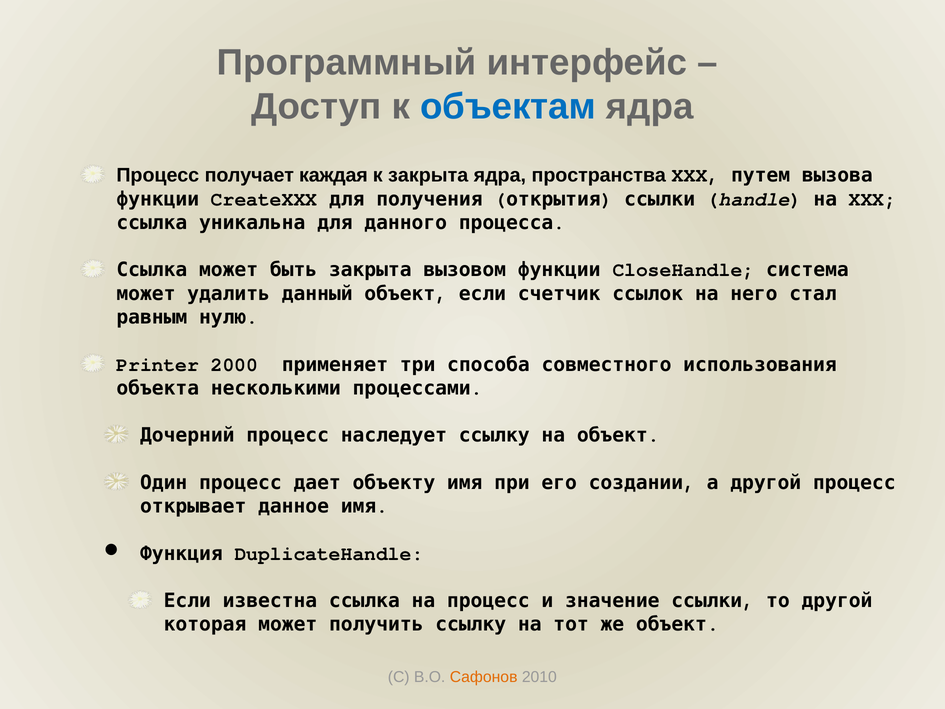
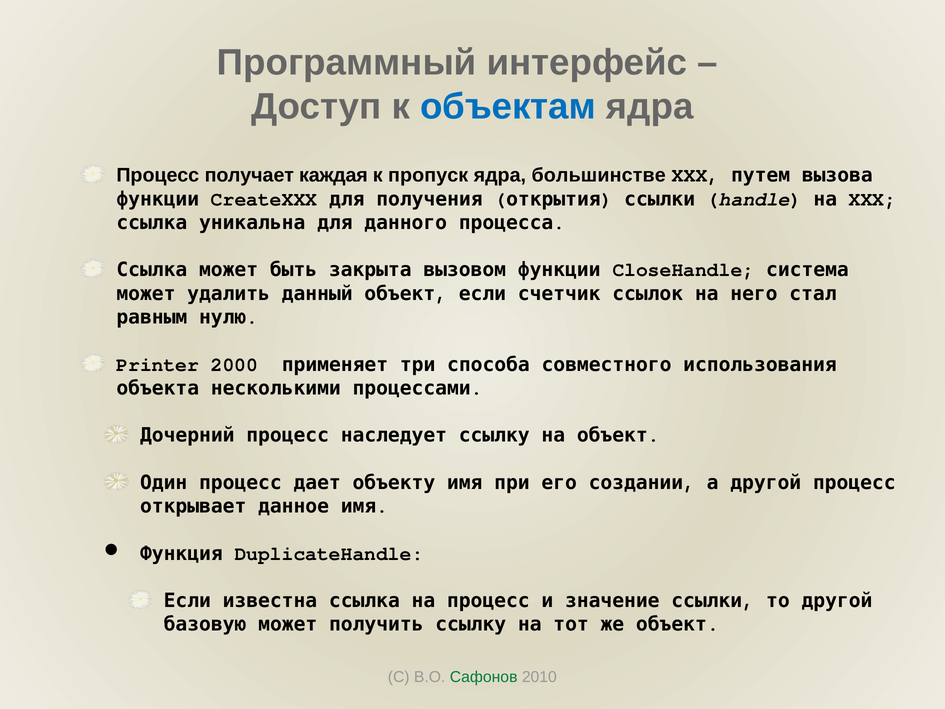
к закрыта: закрыта -> пропуск (428, 175)
пространства: пространства -> большинстве (599, 175)
которая: которая -> базовую (205, 624)
Сафонов colour: orange -> green (484, 677)
